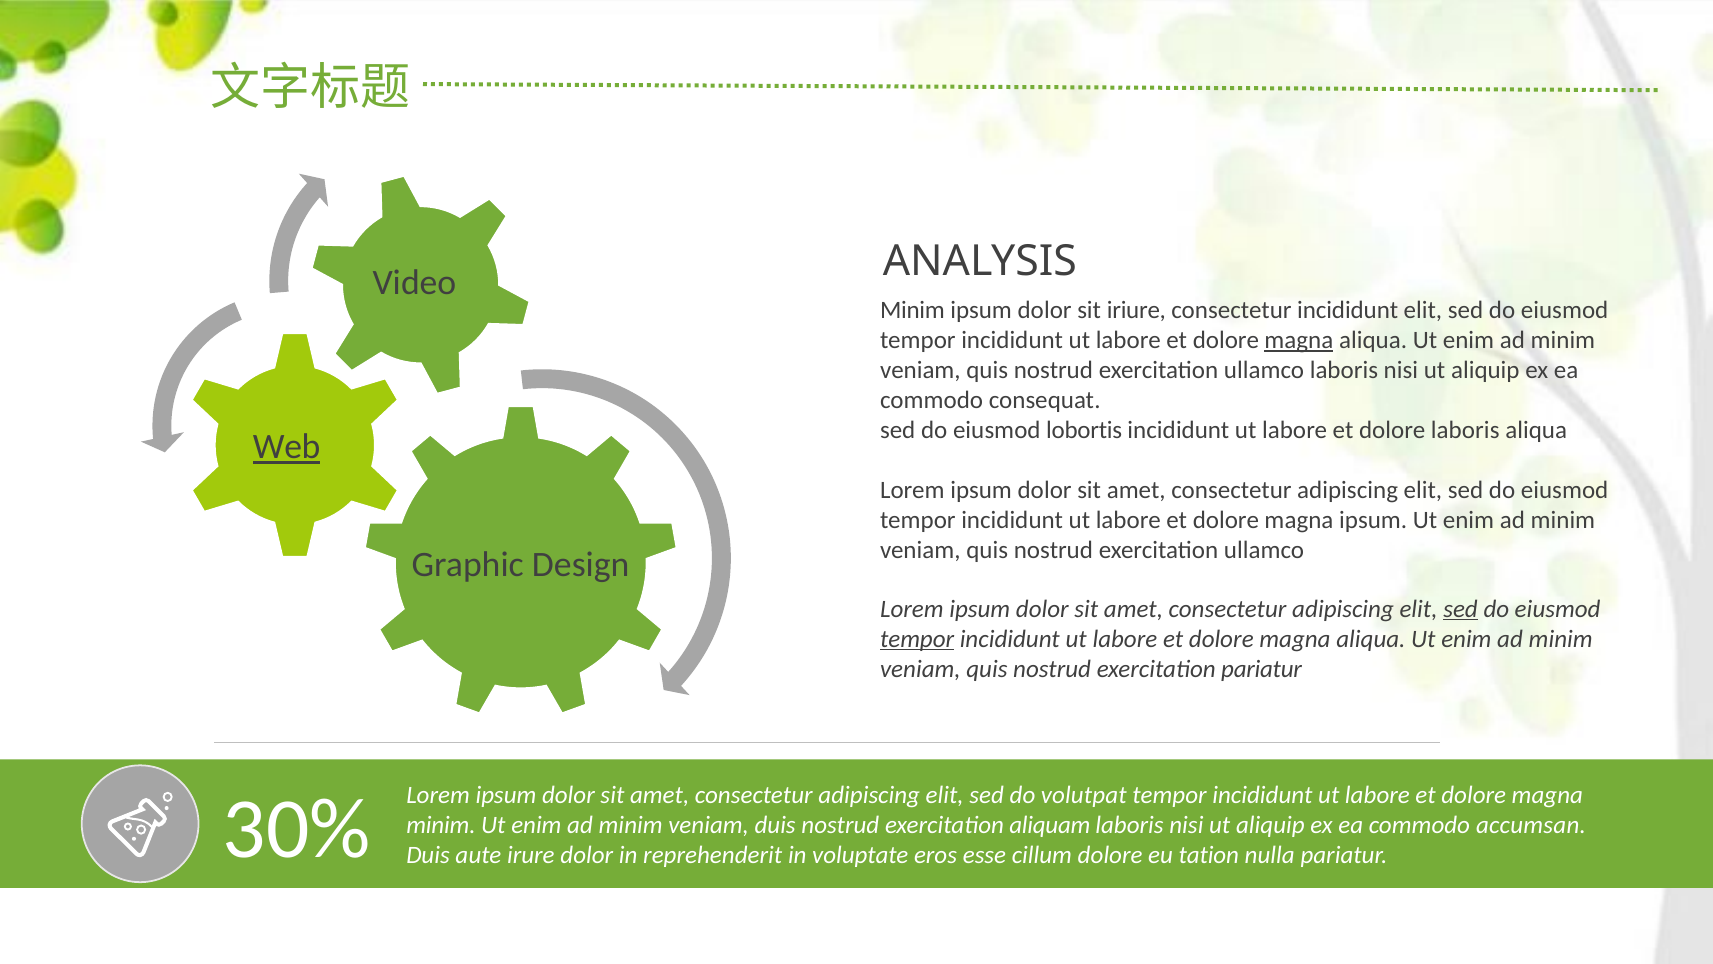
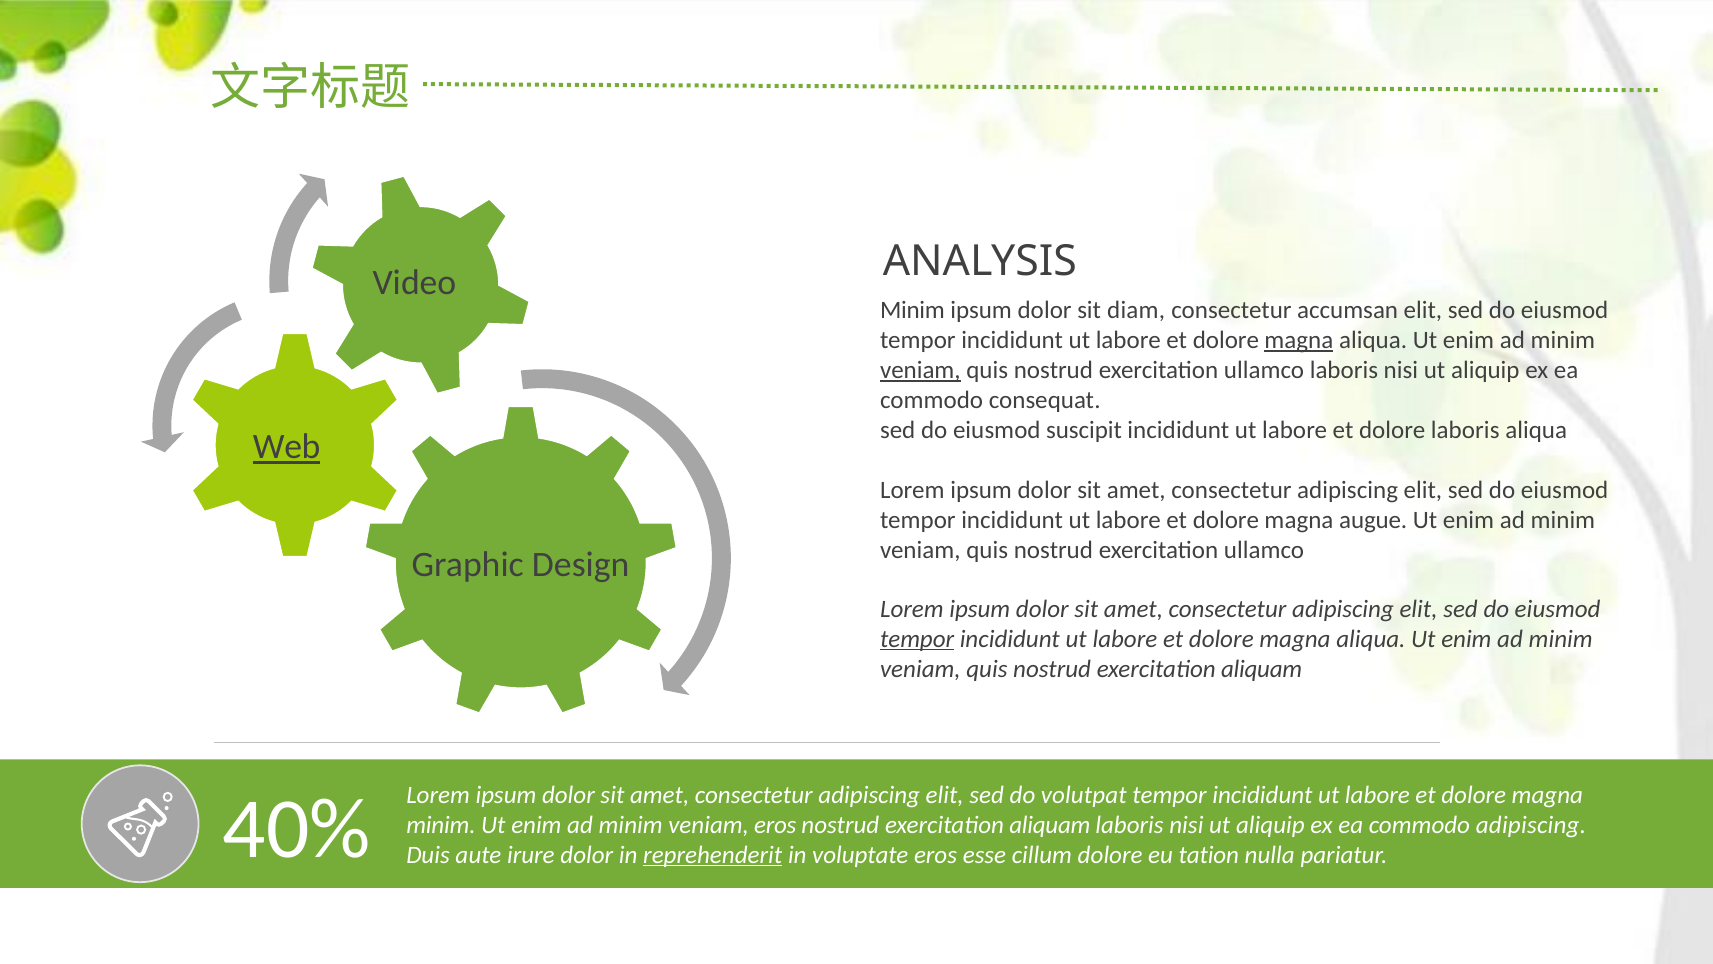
iriure: iriure -> diam (1136, 310)
consectetur incididunt: incididunt -> accumsan (1348, 310)
veniam underline: none -> present (920, 370)
lobortis: lobortis -> suscipit (1084, 430)
magna ipsum: ipsum -> augue (1373, 520)
sed underline: present -> none (1461, 609)
quis nostrud exercitation pariatur: pariatur -> aliquam (1262, 669)
30%: 30% -> 40% (297, 829)
veniam duis: duis -> eros (775, 825)
commodo accumsan: accumsan -> adipiscing (1531, 825)
reprehenderit underline: none -> present (713, 855)
